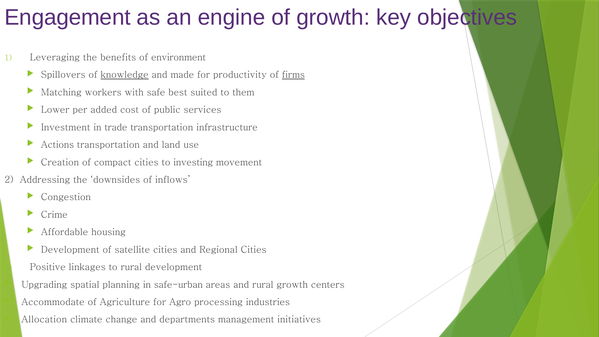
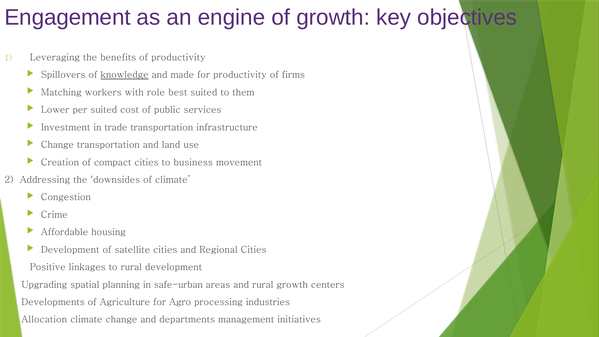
of environment: environment -> productivity (178, 57)
firms underline: present -> none (293, 75)
safe: safe -> role (156, 92)
per added: added -> suited (104, 110)
Actions: Actions -> Change (57, 145)
investing: investing -> business (193, 162)
of inflows: inflows -> climate (173, 180)
Accommodate: Accommodate -> Developments (53, 302)
